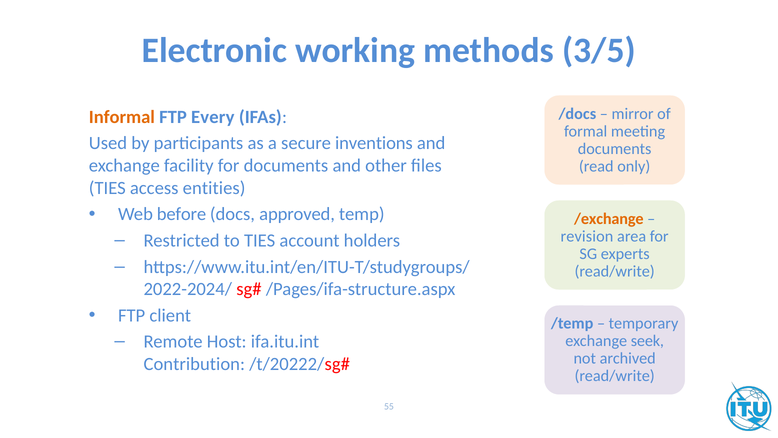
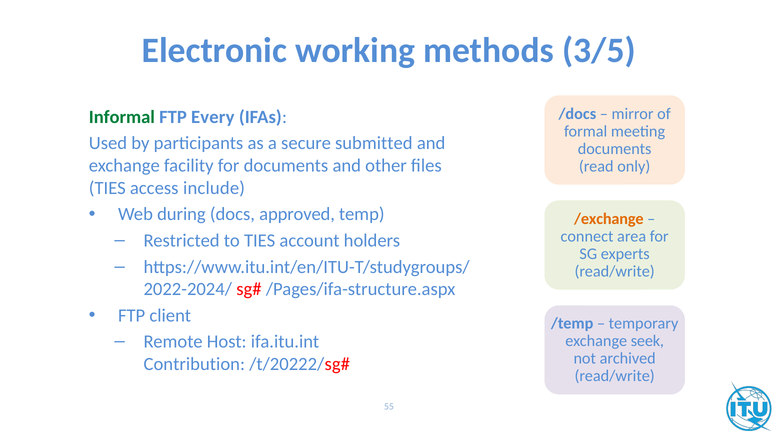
Informal colour: orange -> green (122, 117)
inventions: inventions -> submitted (374, 143)
entities: entities -> include (214, 188)
before: before -> during (181, 214)
revision: revision -> connect (587, 236)
